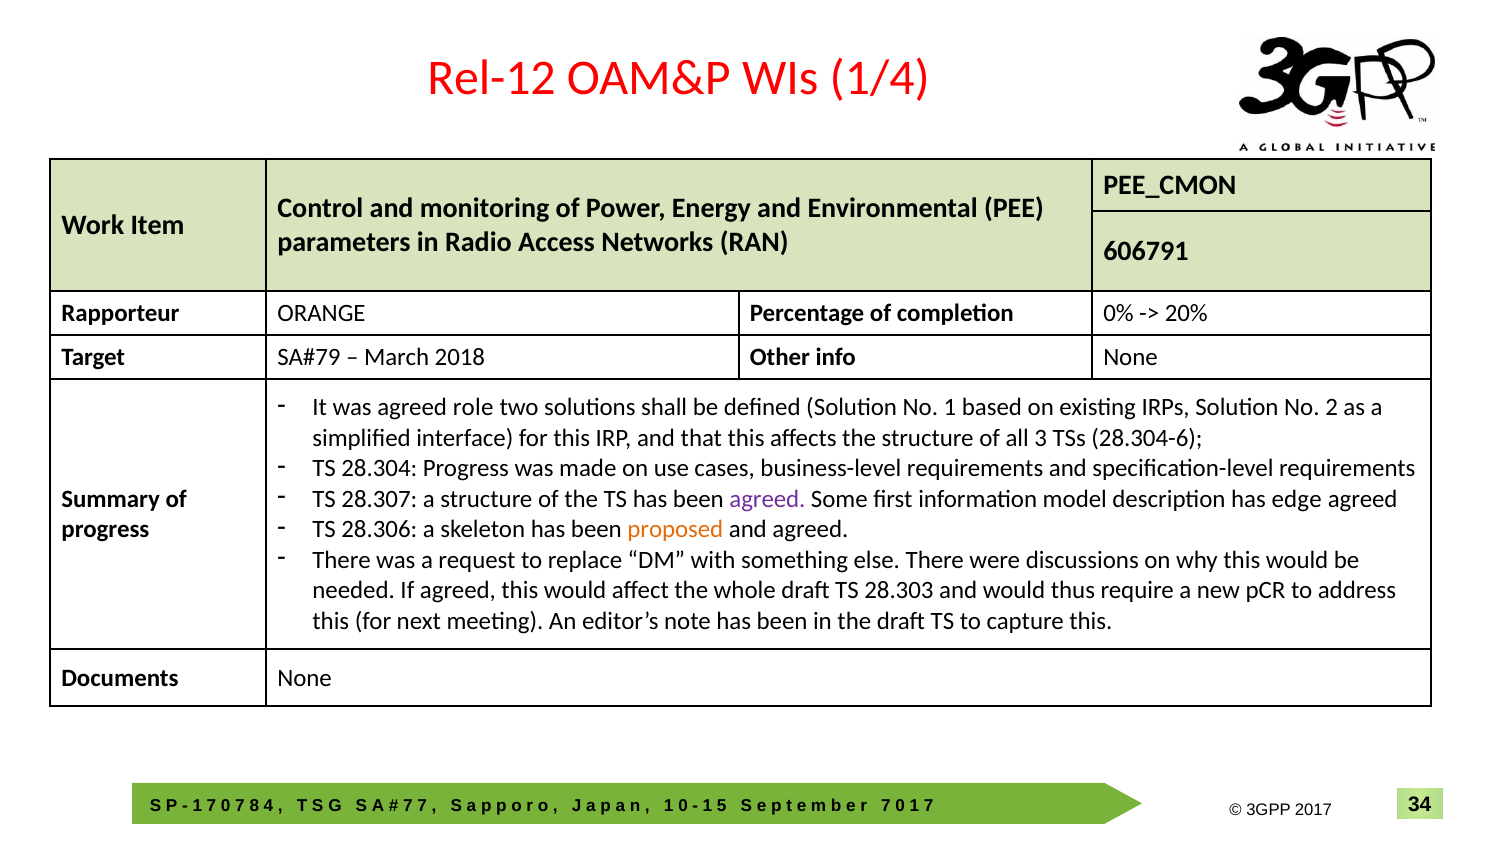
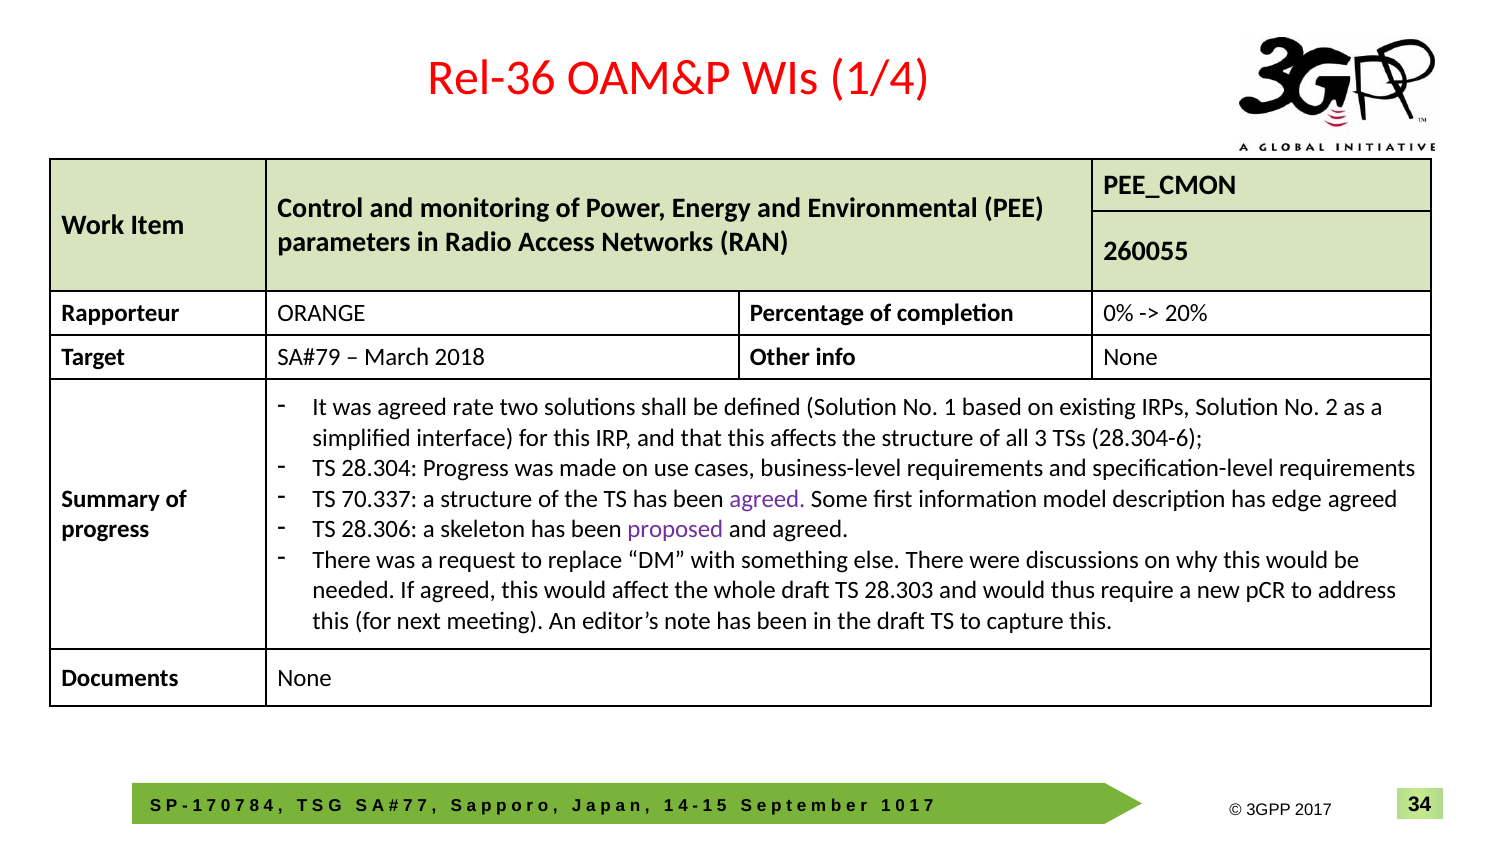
Rel-12: Rel-12 -> Rel-36 (491, 78)
606791: 606791 -> 260055 (1146, 252)
role: role -> rate (473, 408)
28.307: 28.307 -> 70.337 (379, 499)
proposed colour: orange -> purple (675, 530)
1 0: 0 -> 4 (683, 806)
7: 7 -> 1 (886, 806)
